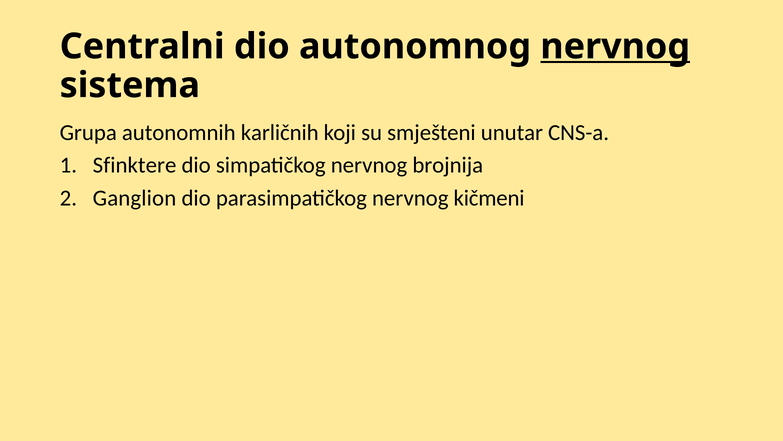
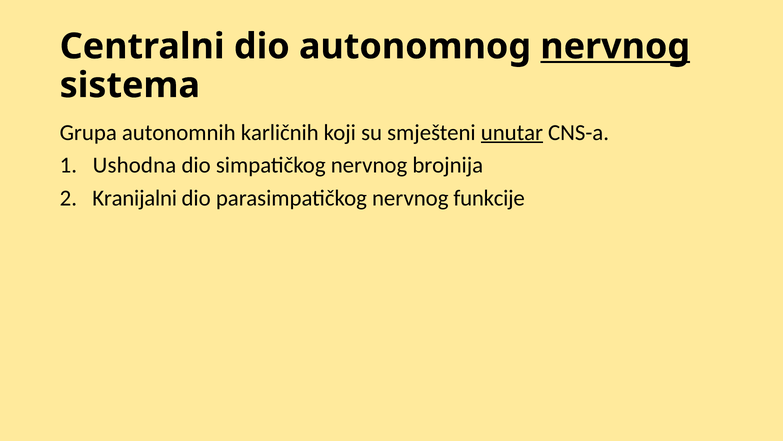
unutar underline: none -> present (512, 132)
Sfinktere: Sfinktere -> Ushodna (134, 165)
Ganglion: Ganglion -> Kranijalni (135, 198)
kičmeni: kičmeni -> funkcije (489, 198)
